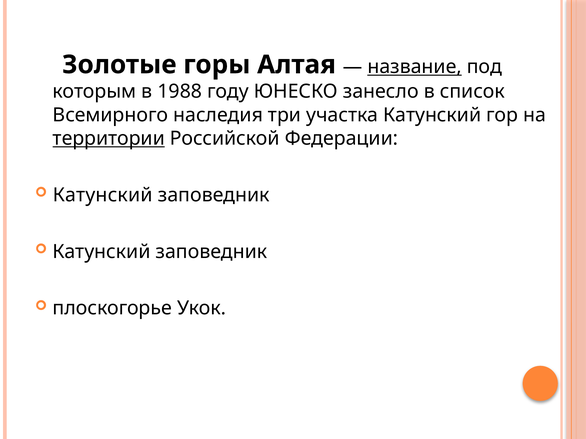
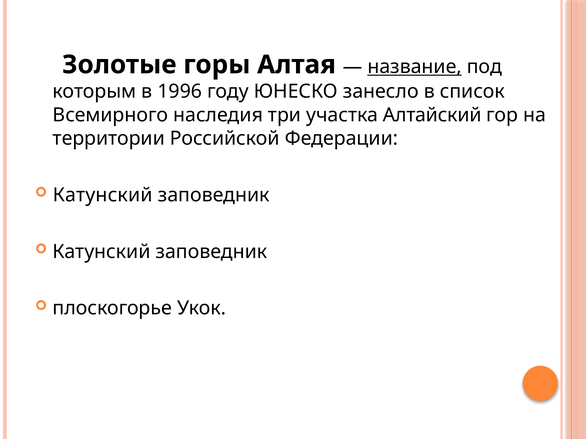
1988: 1988 -> 1996 (180, 92)
участка Катунский: Катунский -> Алтайский (432, 115)
территории underline: present -> none (109, 139)
